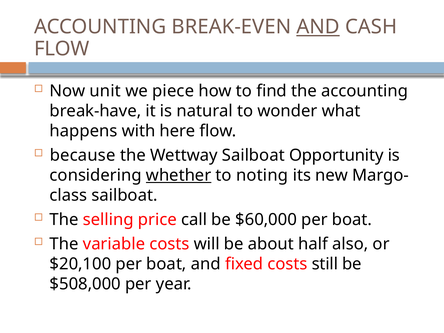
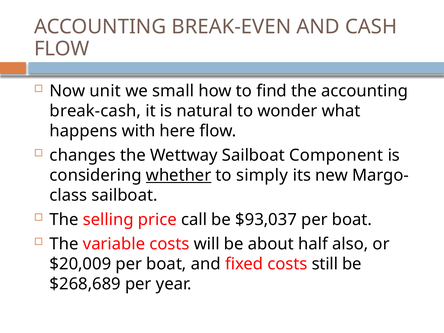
AND underline: present -> none (318, 27)
piece: piece -> small (173, 91)
break-have: break-have -> break-cash (95, 111)
because: because -> changes (83, 155)
Opportunity: Opportunity -> Component (336, 155)
noting: noting -> simply (262, 175)
$60,000: $60,000 -> $93,037 (266, 220)
$20,100: $20,100 -> $20,009 (80, 264)
$508,000: $508,000 -> $268,689 (85, 284)
